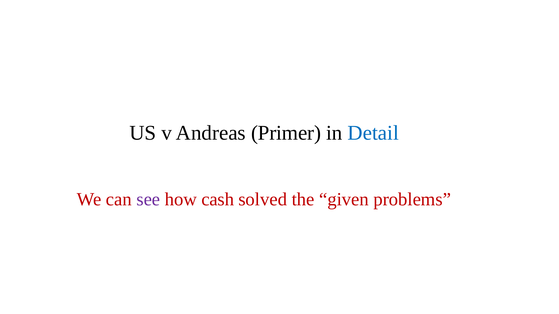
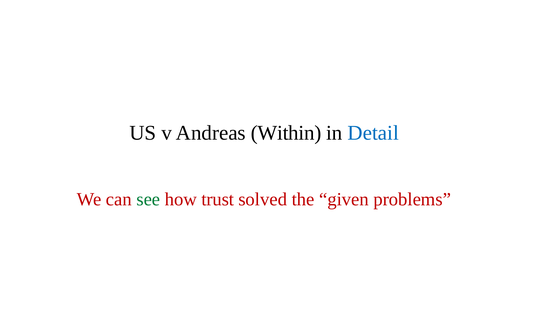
Primer: Primer -> Within (286, 133)
see colour: purple -> green (148, 200)
cash: cash -> trust (218, 200)
